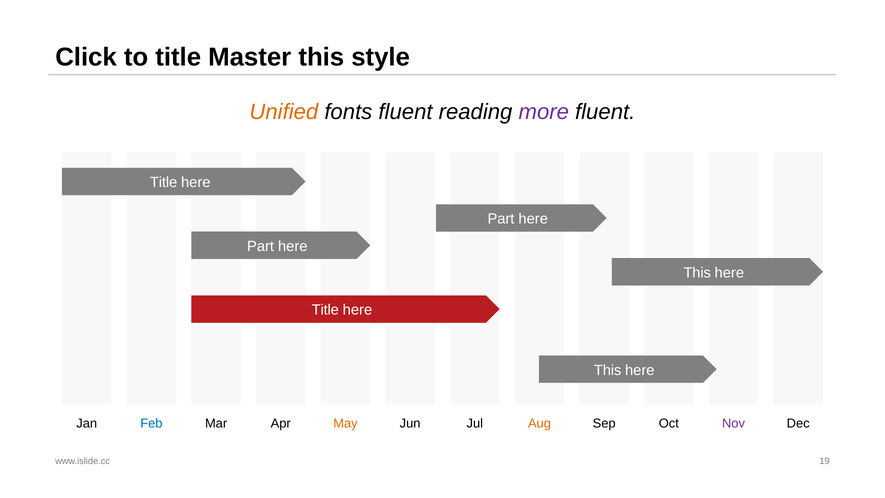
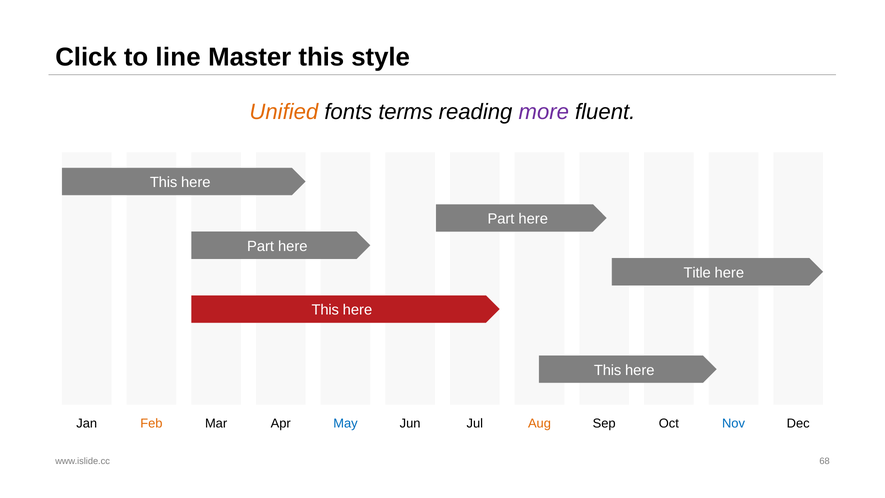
to title: title -> line (178, 57)
fonts fluent: fluent -> terms (406, 112)
Title: Title -> This (164, 182)
This: This -> Title (697, 273)
Title: Title -> This (325, 310)
Feb colour: blue -> orange (151, 423)
May colour: orange -> blue (345, 423)
Nov colour: purple -> blue (734, 423)
19: 19 -> 68 (825, 461)
